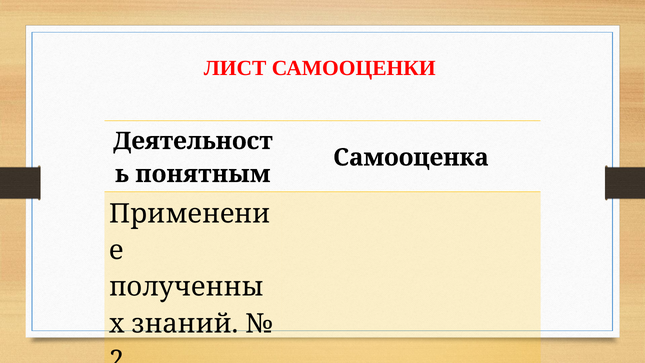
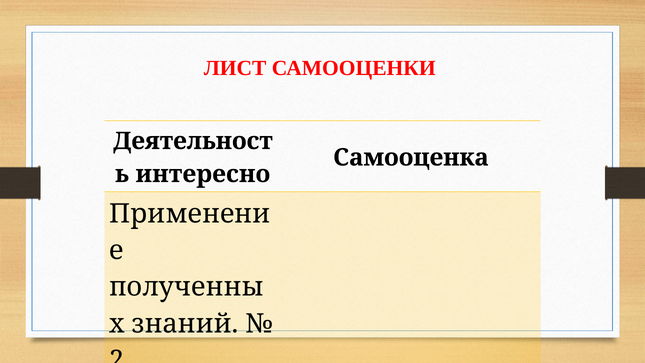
понятным: понятным -> интересно (203, 174)
